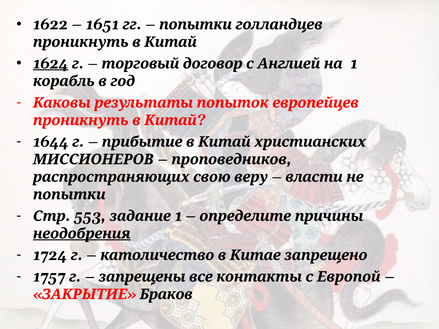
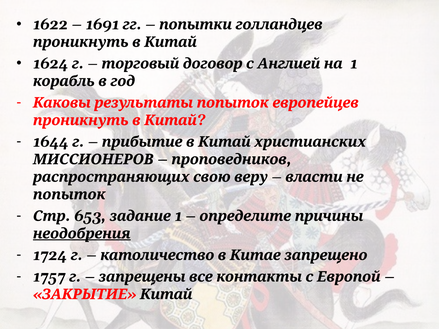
1651: 1651 -> 1691 (102, 25)
1624 underline: present -> none (51, 64)
попытки: попытки -> попыток (69, 195)
553: 553 -> 653 (90, 216)
ЗАКРЫТИЕ Браков: Браков -> Китай (166, 295)
